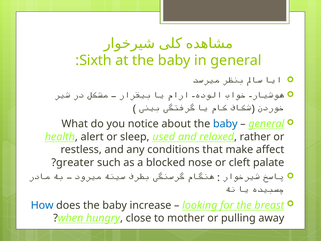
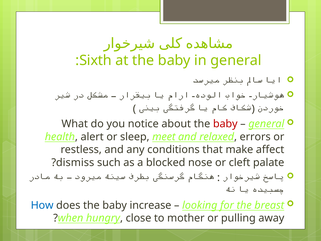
baby colour: blue -> red (225, 124)
used: used -> meet (164, 137)
rather: rather -> errors (255, 137)
greater: greater -> dismiss (75, 162)
